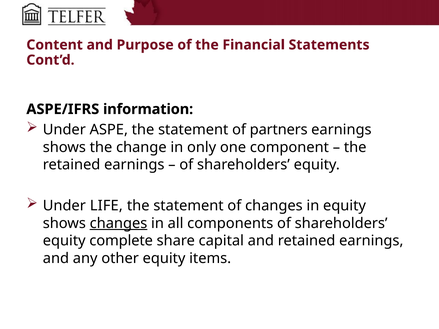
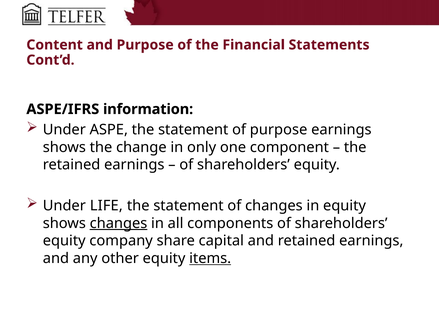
of partners: partners -> purpose (279, 130)
complete: complete -> company (121, 241)
items underline: none -> present (210, 259)
